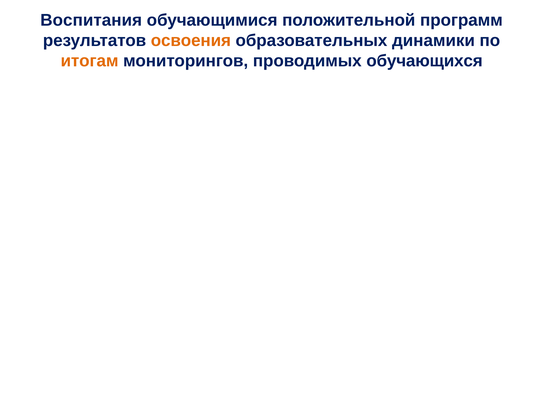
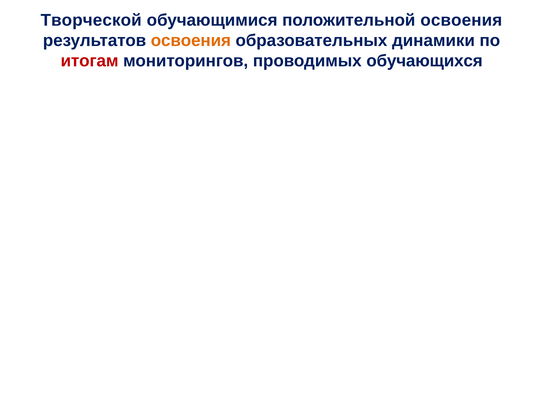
Воспитания: Воспитания -> Творческой (91, 20)
положительной программ: программ -> освоения (461, 20)
итогам colour: orange -> red (90, 61)
